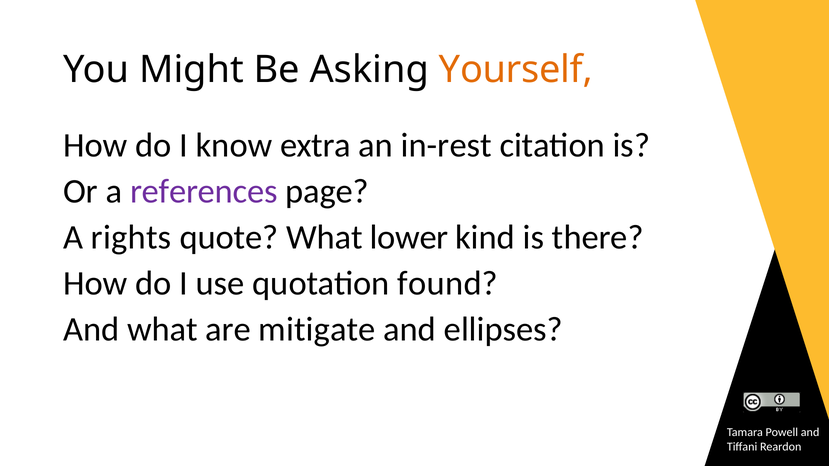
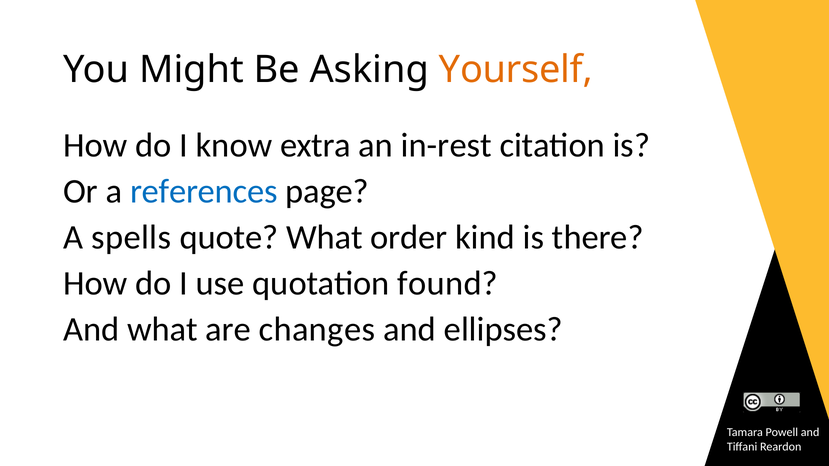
references colour: purple -> blue (204, 192)
rights: rights -> spells (131, 238)
lower: lower -> order (409, 238)
mitigate: mitigate -> changes (317, 329)
